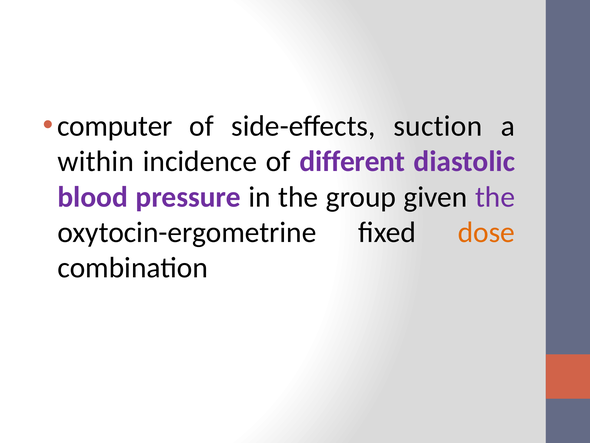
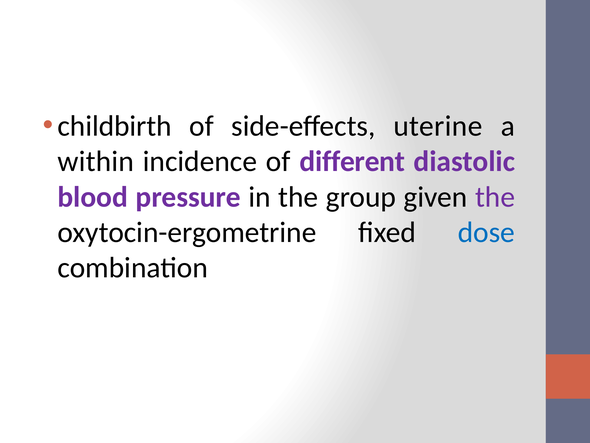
computer: computer -> childbirth (115, 126)
suction: suction -> uterine (438, 126)
dose colour: orange -> blue (486, 232)
